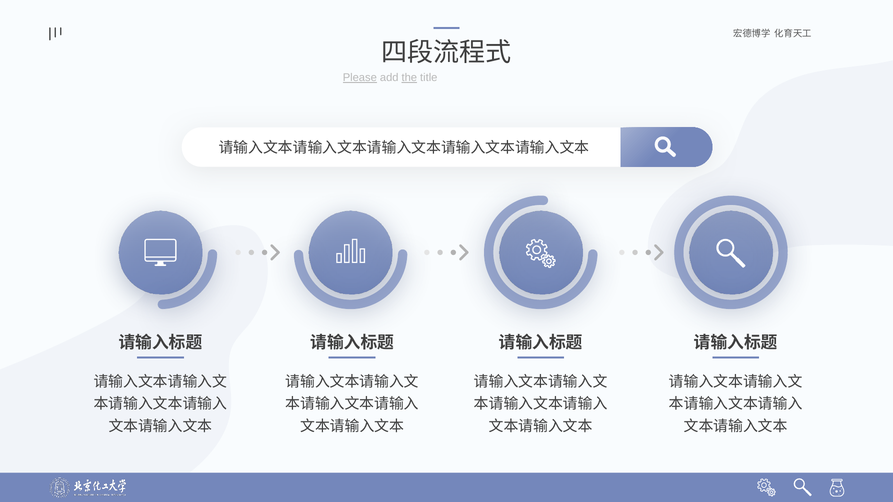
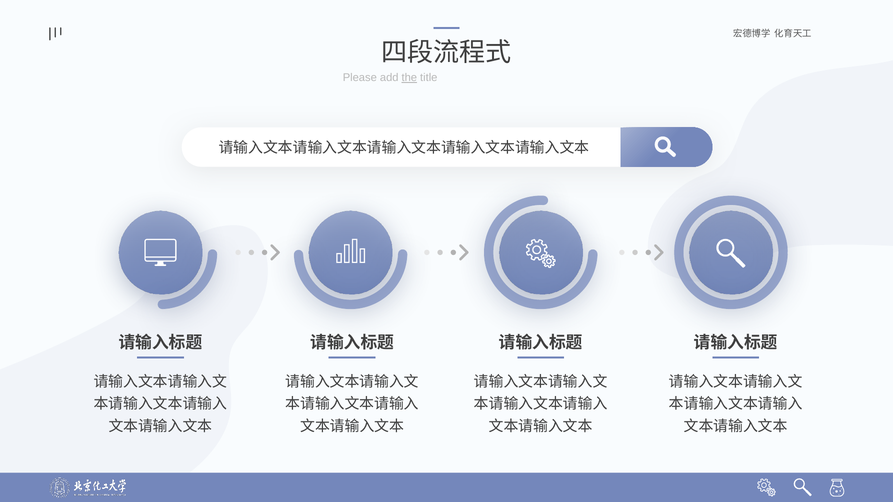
Please underline: present -> none (360, 78)
